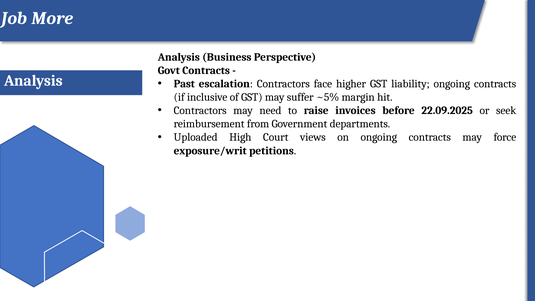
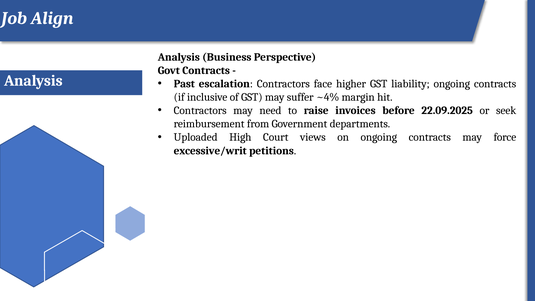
More: More -> Align (52, 18)
~5%: ~5% -> ~4% (328, 97)
exposure/writ: exposure/writ -> excessive/writ (210, 151)
